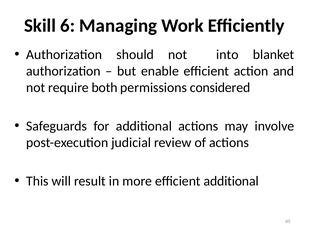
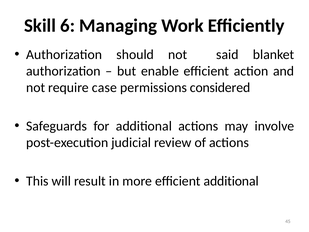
into: into -> said (227, 54)
both: both -> case (104, 87)
